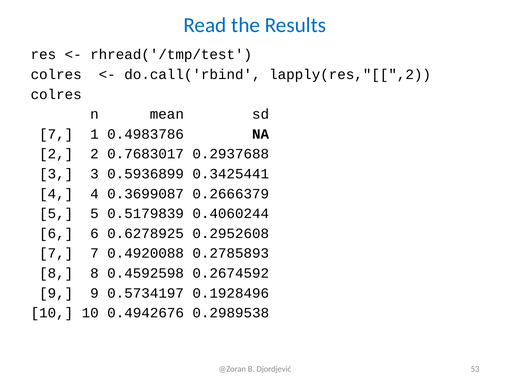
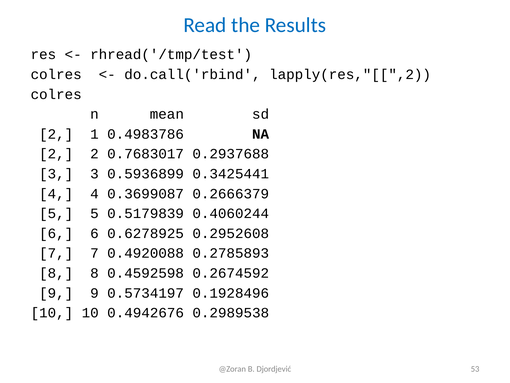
7: 7 -> 2 (56, 134)
